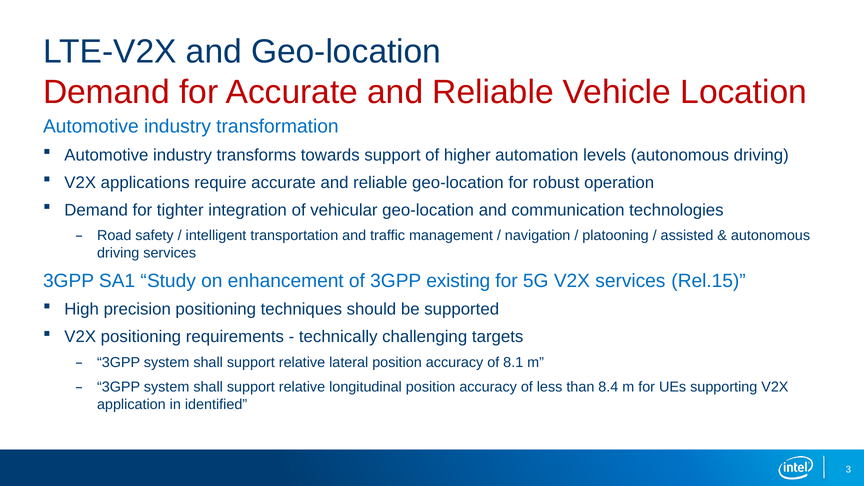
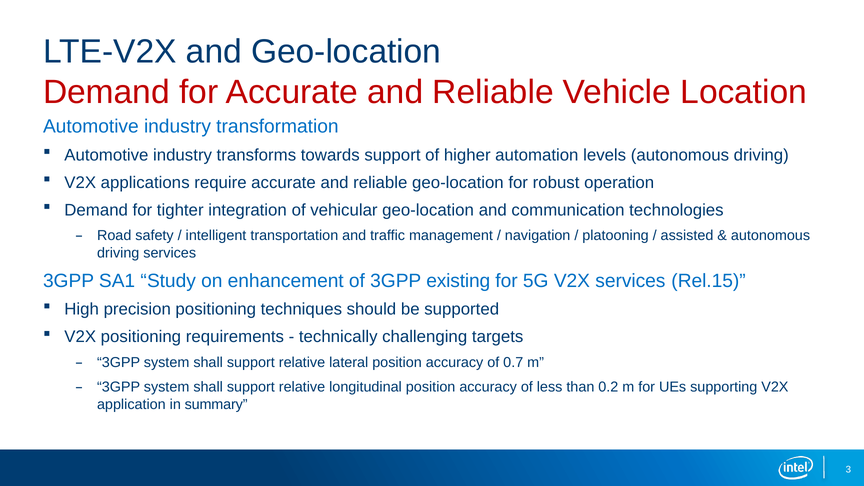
8.1: 8.1 -> 0.7 (513, 363)
8.4: 8.4 -> 0.2 (608, 387)
identified: identified -> summary (216, 404)
